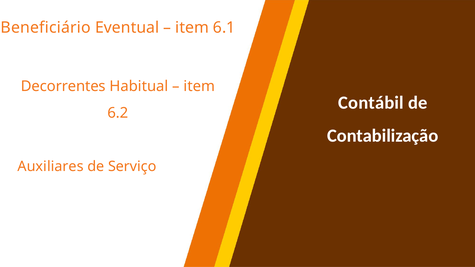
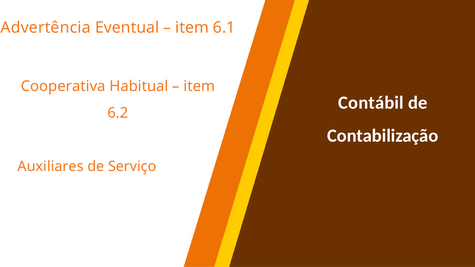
Beneficiário: Beneficiário -> Advertência (46, 28)
Decorrentes: Decorrentes -> Cooperativa (63, 86)
